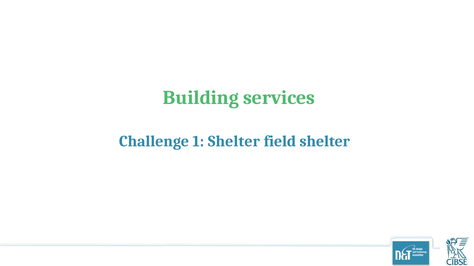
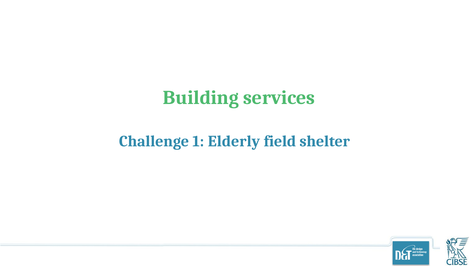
1 Shelter: Shelter -> Elderly (234, 142)
